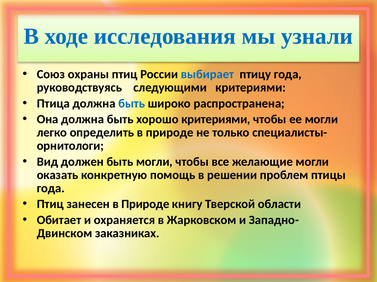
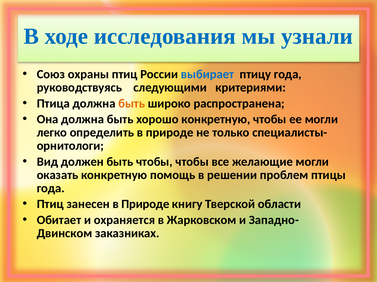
быть colour: blue -> orange (132, 104)
хорошо критериями: критериями -> конкретную (216, 120)
быть могли: могли -> чтобы (154, 162)
